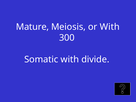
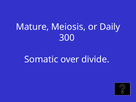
or With: With -> Daily (110, 27)
Somatic with: with -> over (70, 59)
